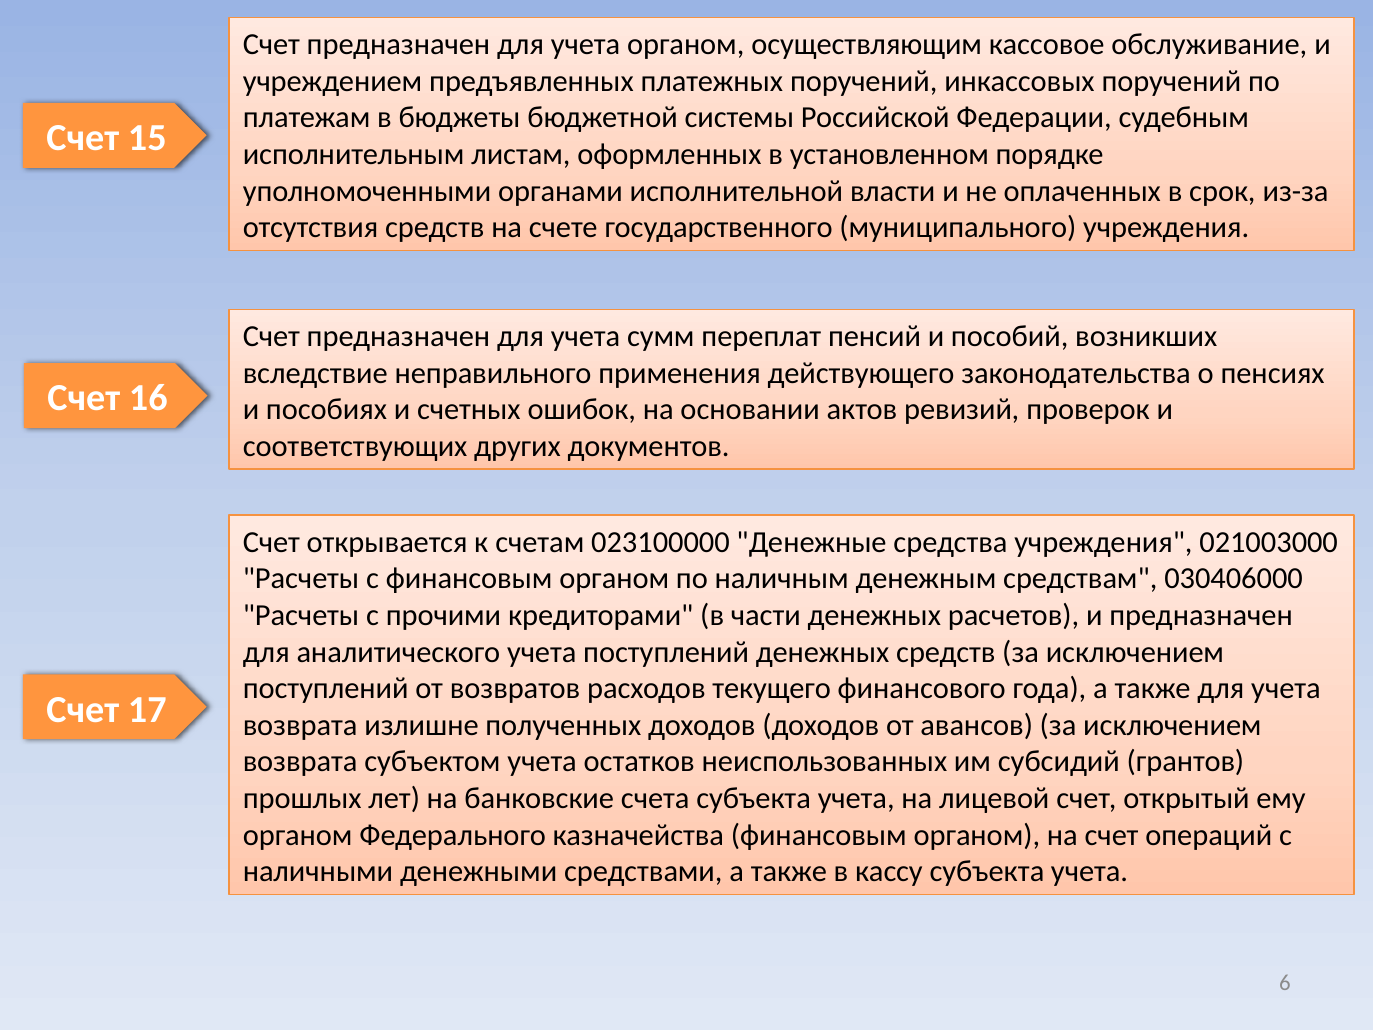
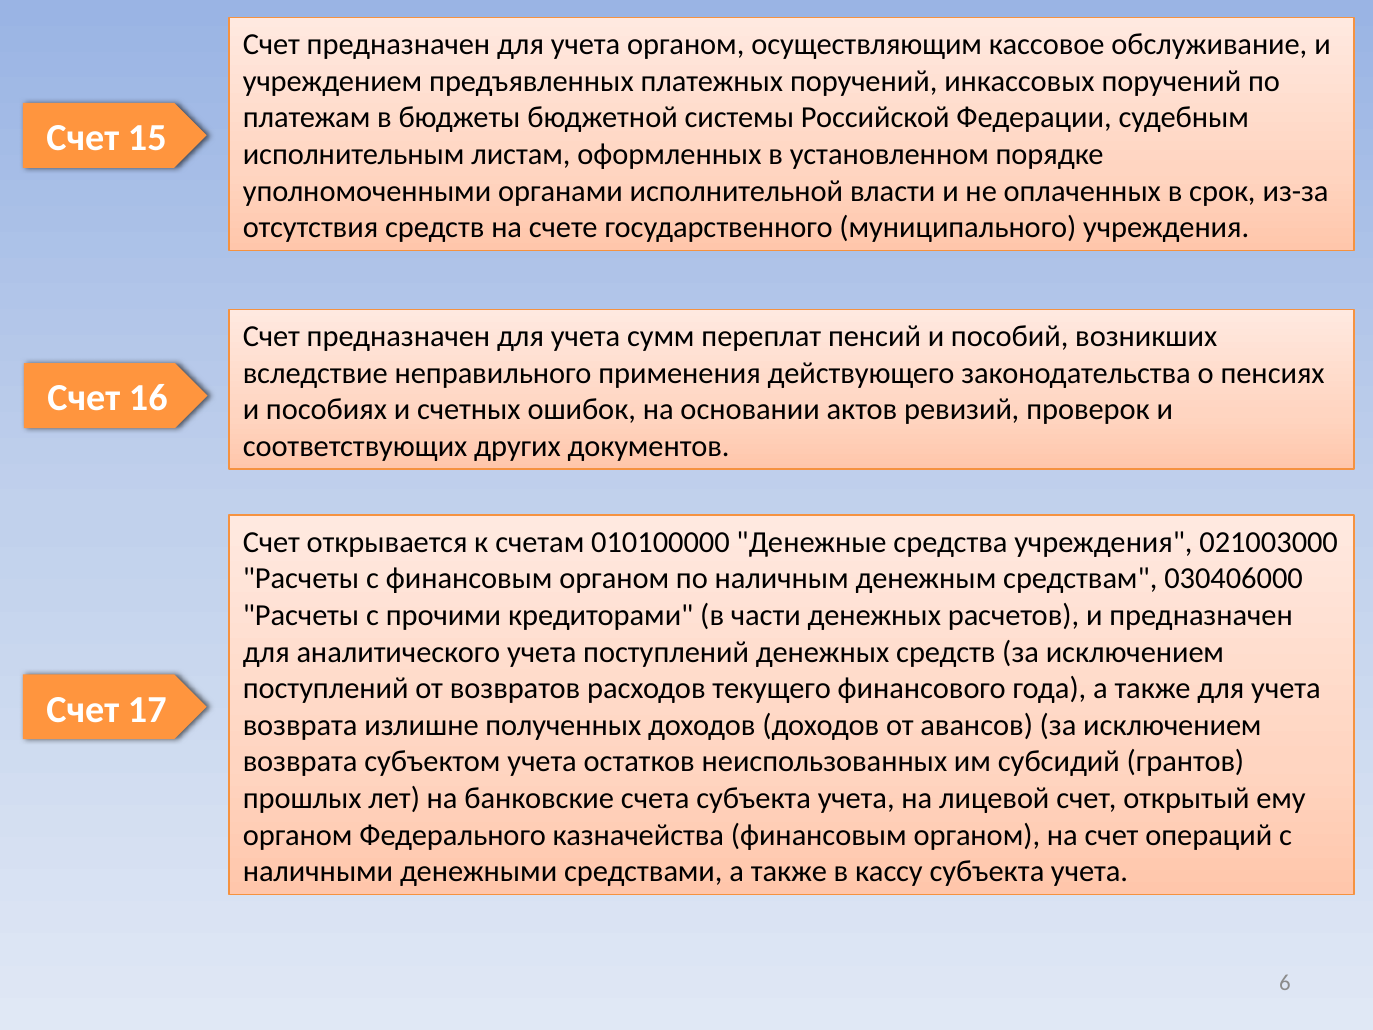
023100000: 023100000 -> 010100000 (660, 542)
